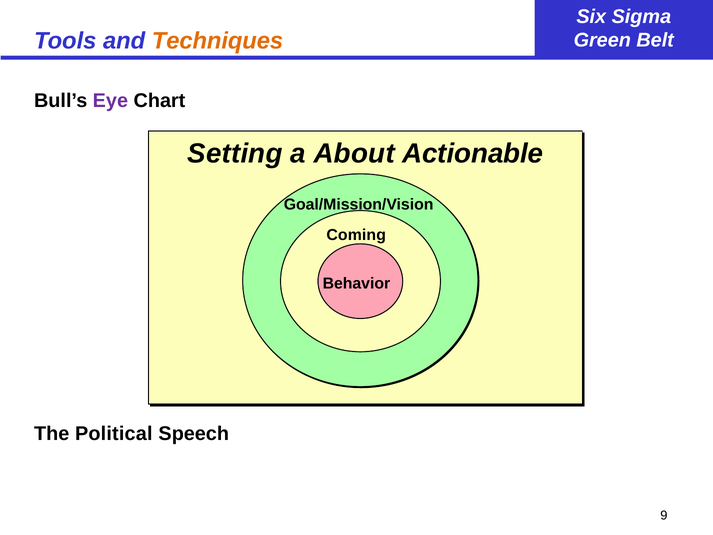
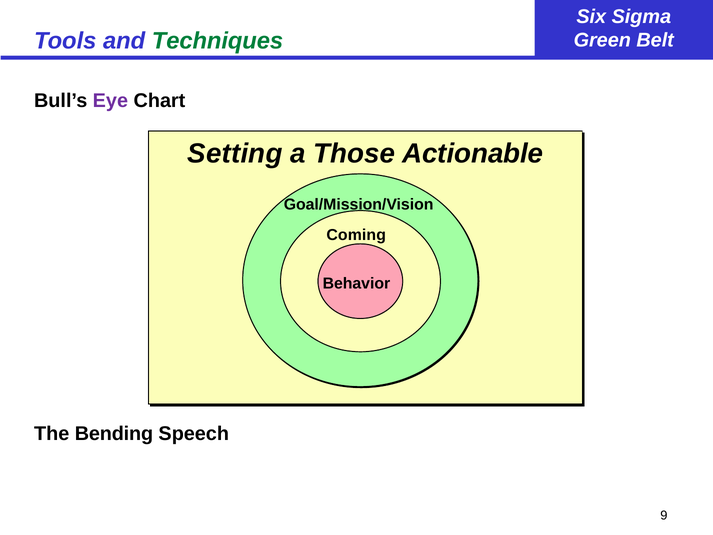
Techniques colour: orange -> green (217, 41)
About: About -> Those (354, 154)
Political: Political -> Bending (114, 434)
